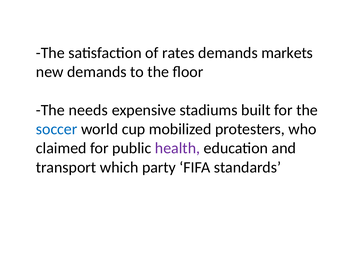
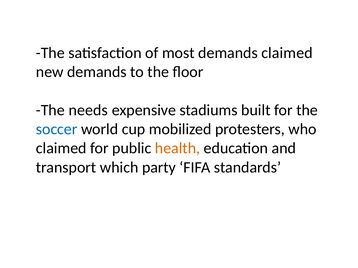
rates: rates -> most (178, 53)
demands markets: markets -> claimed (287, 53)
health colour: purple -> orange (178, 148)
